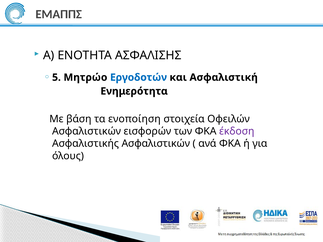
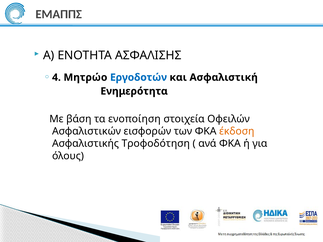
5: 5 -> 4 (56, 77)
έκδοση colour: purple -> orange (237, 131)
Ασφαλιστικής Ασφαλιστικών: Ασφαλιστικών -> Τροφοδότηση (156, 144)
